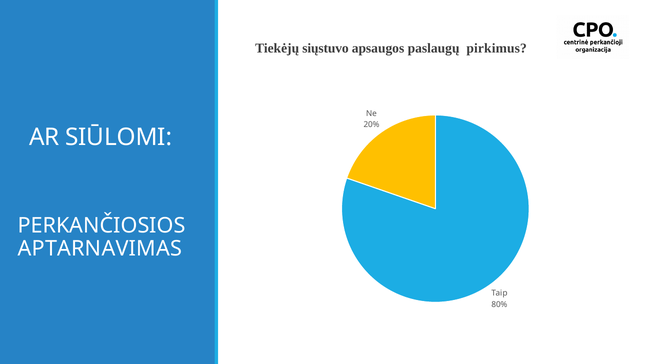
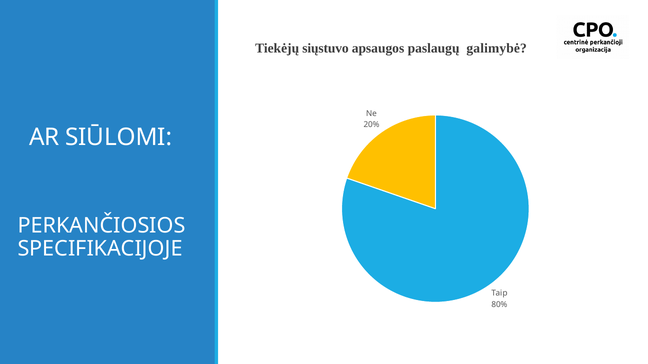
pirkimus: pirkimus -> galimybė (497, 49)
APTARNAVIMAS: APTARNAVIMAS -> SPECIFIKACIJOJE (100, 249)
